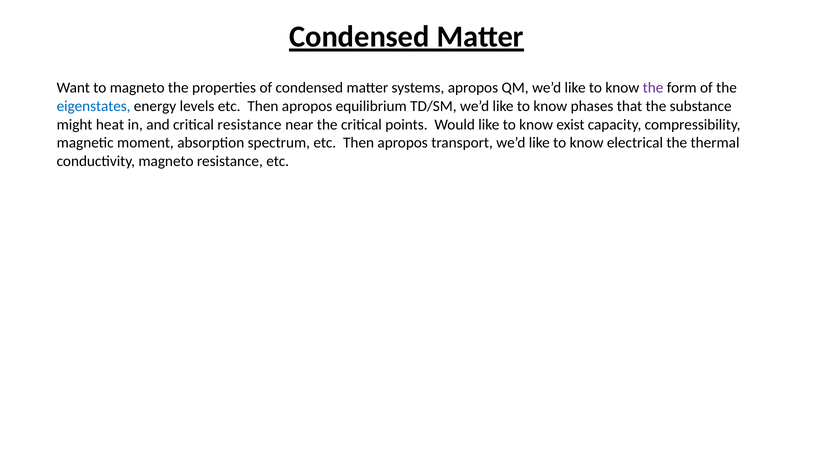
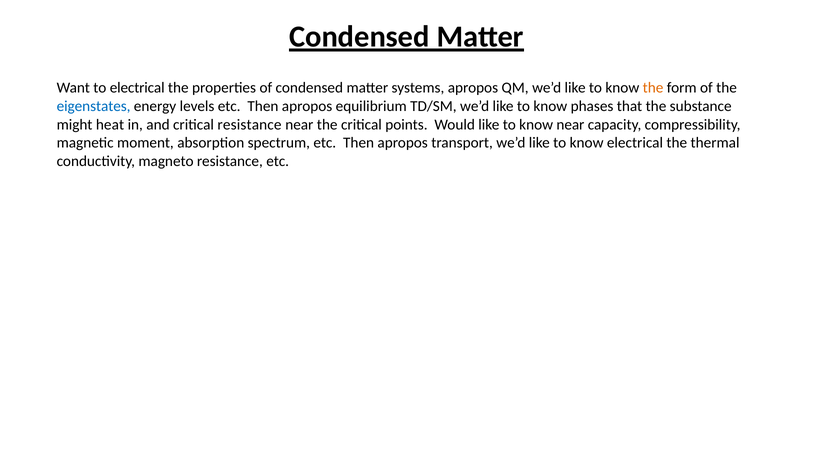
to magneto: magneto -> electrical (137, 88)
the colour: purple -> orange (653, 88)
know exist: exist -> near (570, 125)
